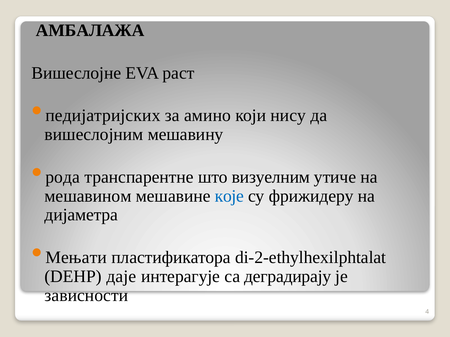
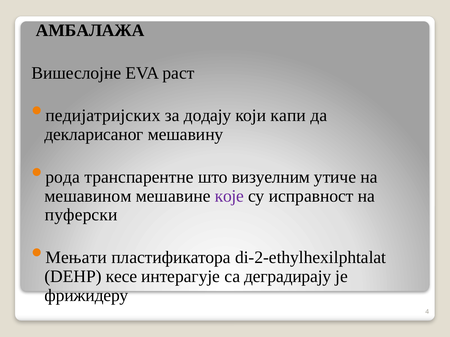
амино: амино -> додају (208, 116)
нису: нису -> капи (288, 116)
вишеслојним: вишеслојним -> декларисаног (94, 135)
које colour: blue -> purple (229, 196)
фрижидеру: фрижидеру -> исправност (311, 196)
дијаметра: дијаметра -> пуферски (81, 215)
даје: даје -> кесе (121, 277)
зависности: зависности -> фрижидеру (86, 296)
